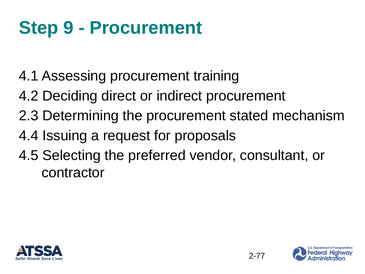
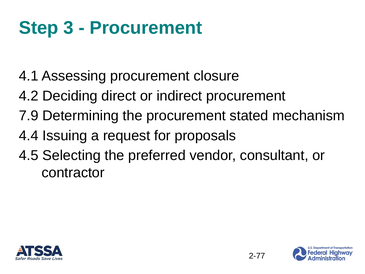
9: 9 -> 3 (68, 28)
training: training -> closure (216, 76)
2.3: 2.3 -> 7.9 (29, 116)
